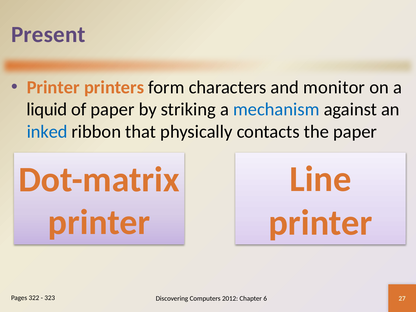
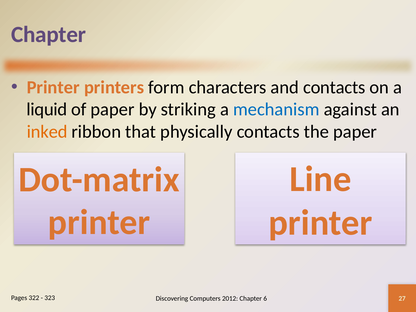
Present: Present -> Chapter (49, 35)
and monitor: monitor -> contacts (334, 87)
inked colour: blue -> orange (47, 132)
